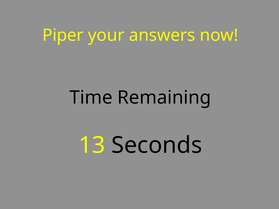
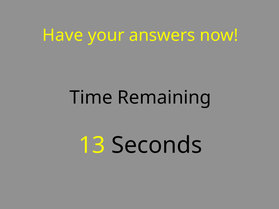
Piper: Piper -> Have (63, 35)
